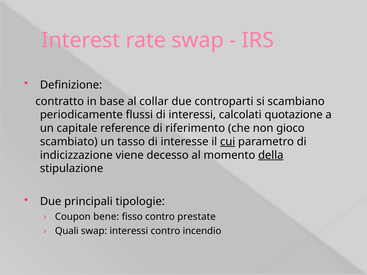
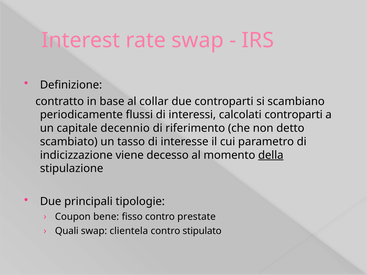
calcolati quotazione: quotazione -> controparti (294, 115)
reference: reference -> decennio (125, 128)
gioco: gioco -> detto (290, 128)
cui underline: present -> none (228, 142)
swap interessi: interessi -> clientela (129, 231)
incendio: incendio -> stipulato (202, 231)
